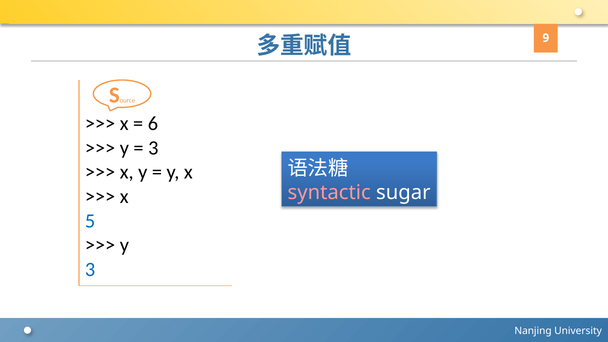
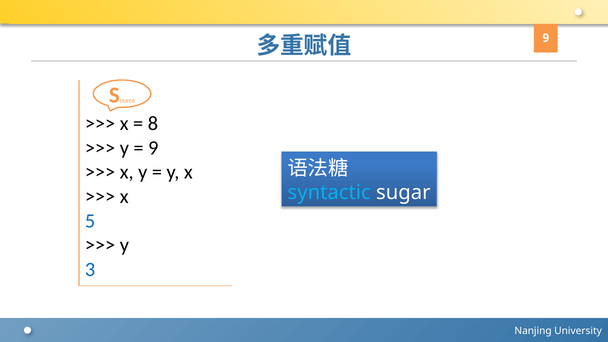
6: 6 -> 8 (153, 124)
3: 3 -> 9 (153, 148)
syntactic colour: pink -> light blue (329, 193)
